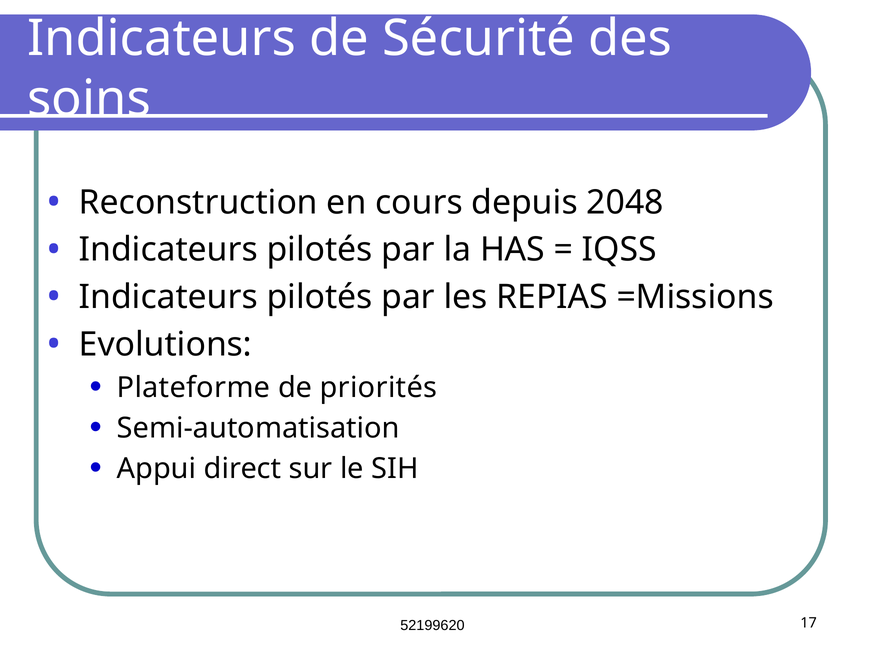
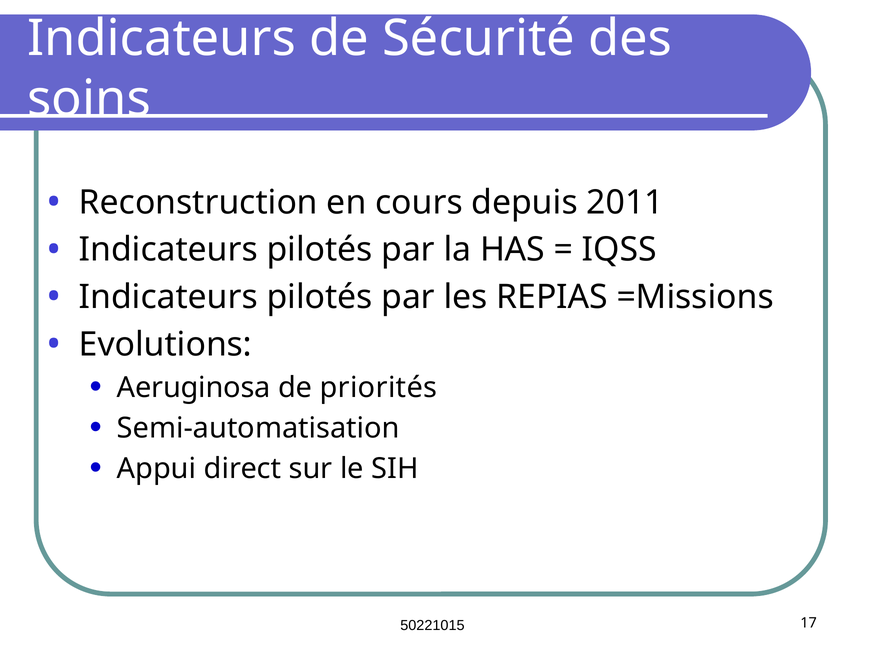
2048: 2048 -> 2011 (625, 202)
Plateforme: Plateforme -> Aeruginosa (194, 388)
52199620: 52199620 -> 50221015 (432, 625)
